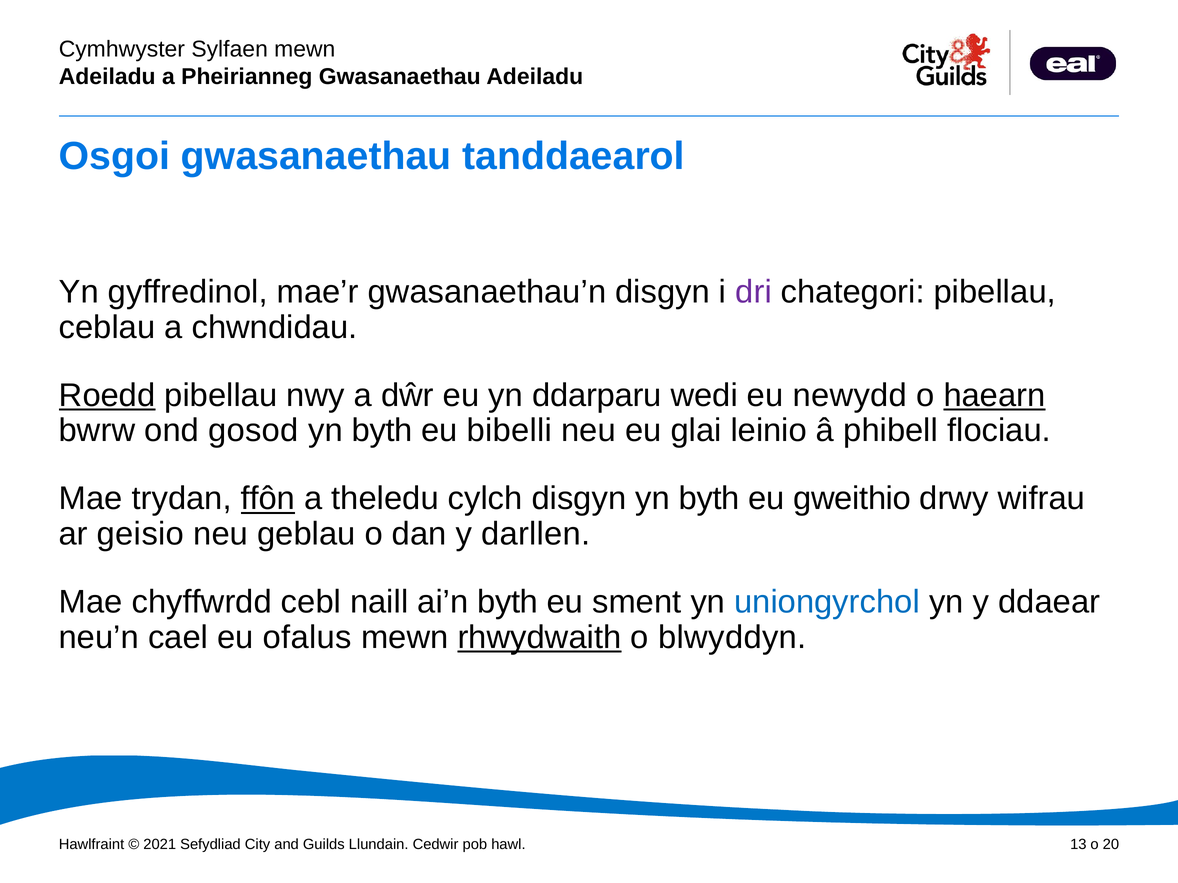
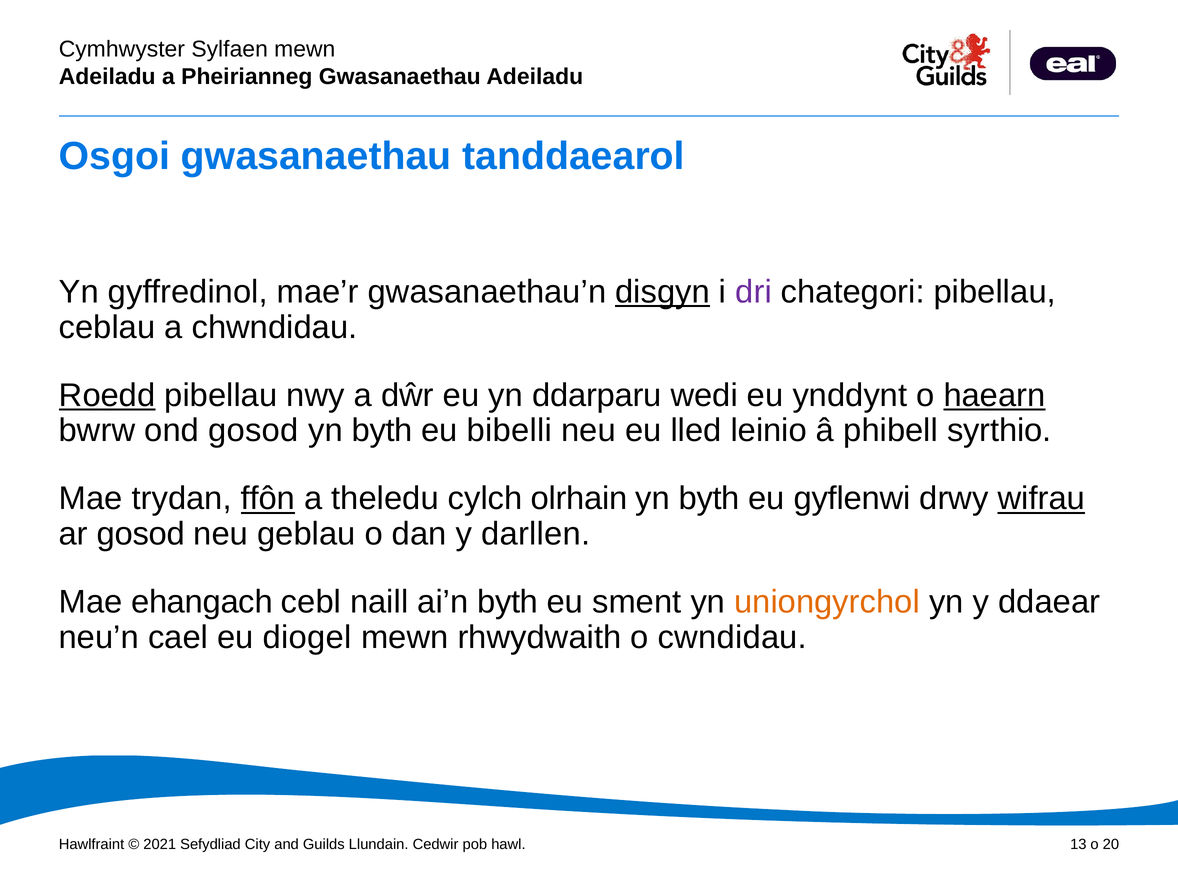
disgyn underline: none -> present (663, 292)
newydd: newydd -> ynddynt (850, 396)
glai: glai -> lled (696, 431)
flociau: flociau -> syrthio (999, 431)
cylch disgyn: disgyn -> olrhain (579, 499)
gweithio: gweithio -> gyflenwi (852, 499)
wifrau underline: none -> present (1041, 499)
ar geisio: geisio -> gosod (141, 534)
chyffwrdd: chyffwrdd -> ehangach (202, 602)
uniongyrchol colour: blue -> orange (827, 602)
ofalus: ofalus -> diogel (307, 638)
rhwydwaith underline: present -> none (539, 638)
blwyddyn: blwyddyn -> cwndidau (732, 638)
